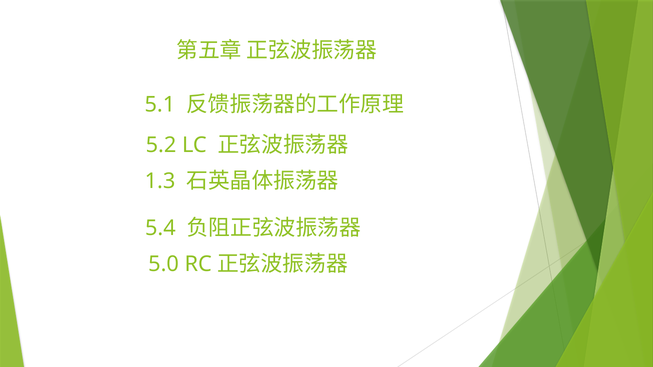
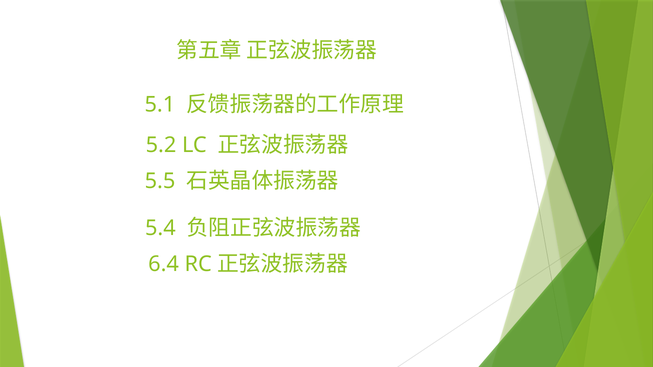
1.3: 1.3 -> 5.5 (160, 181)
5.0: 5.0 -> 6.4 (164, 264)
